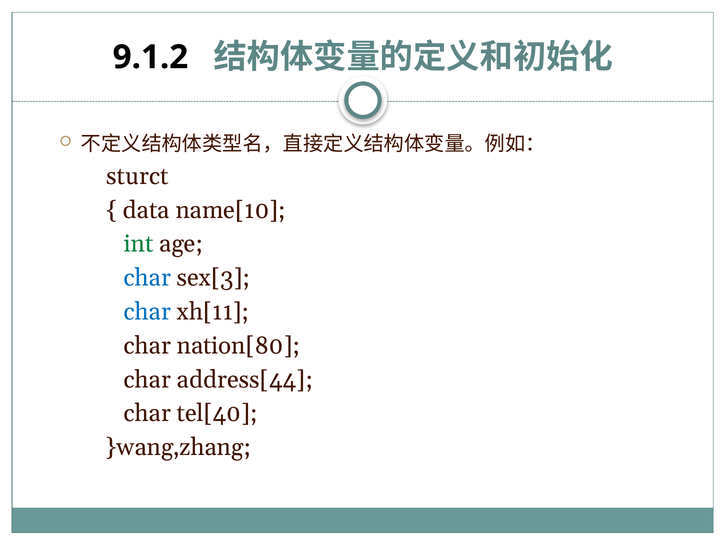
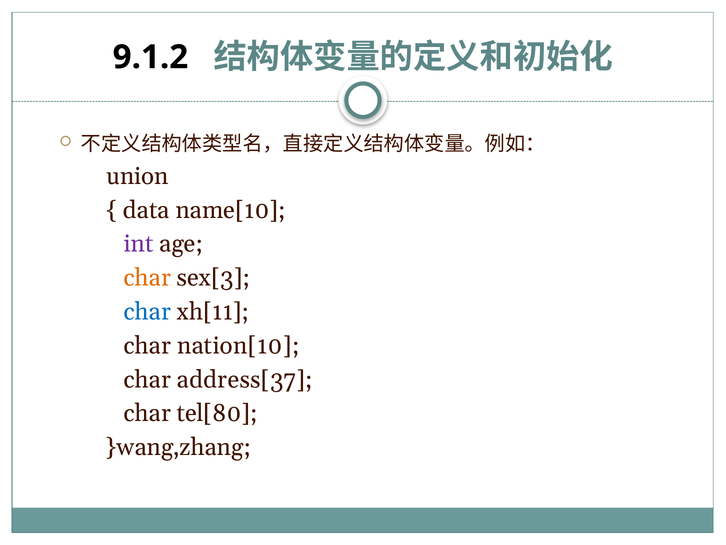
sturct: sturct -> union (137, 176)
int colour: green -> purple (139, 244)
char colour: blue -> orange (147, 278)
nation[80: nation[80 -> nation[10 (238, 345)
address[44: address[44 -> address[37 (245, 379)
tel[40: tel[40 -> tel[80 (217, 413)
